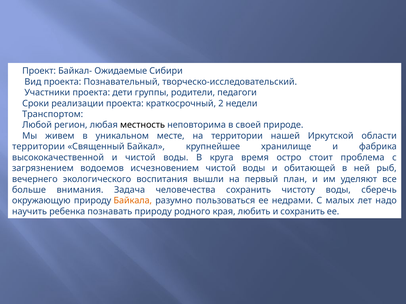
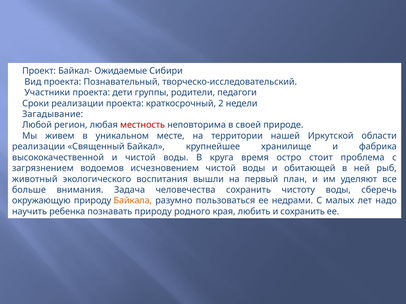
Транспортом: Транспортом -> Загадывание (53, 114)
местность colour: black -> red (143, 125)
территории: территории -> реализации (39, 147)
вечернего: вечернего -> животный (35, 179)
